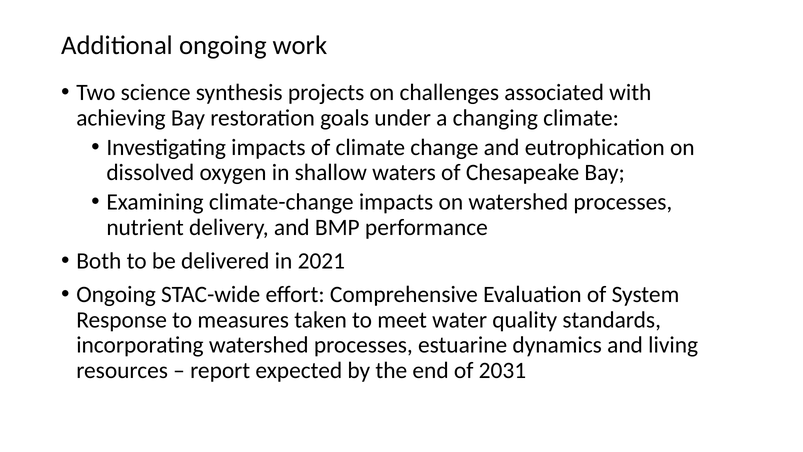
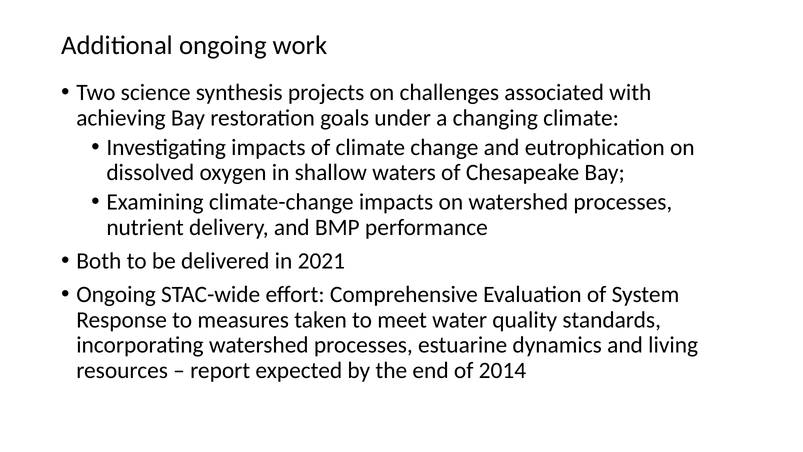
2031: 2031 -> 2014 (502, 370)
